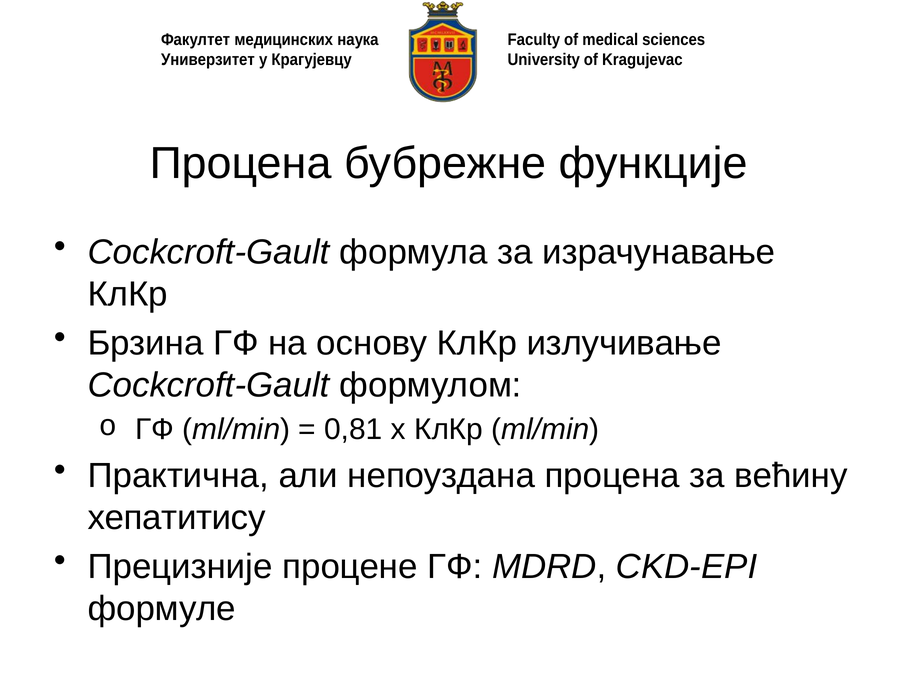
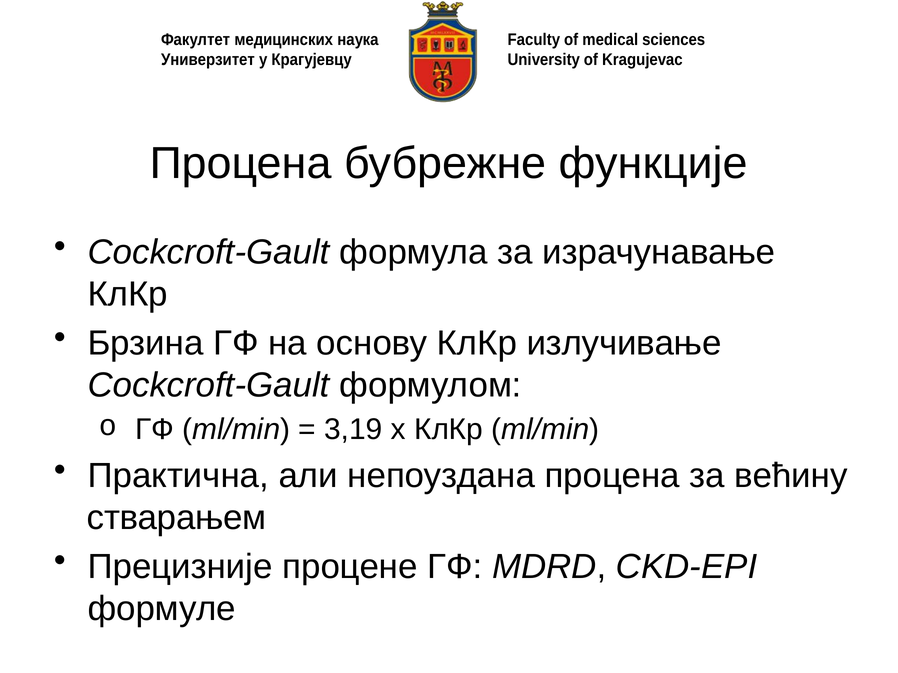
0,81: 0,81 -> 3,19 (353, 430)
хепатитису: хепатитису -> стварањем (177, 518)
